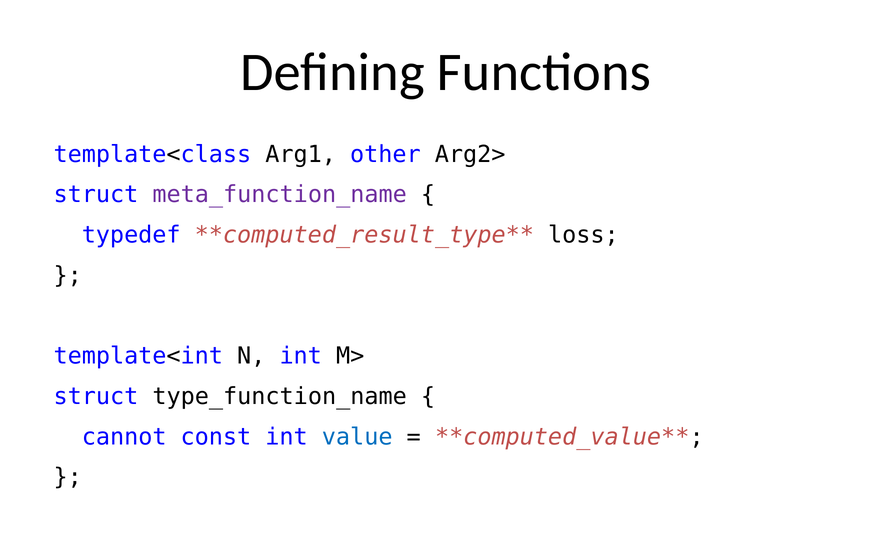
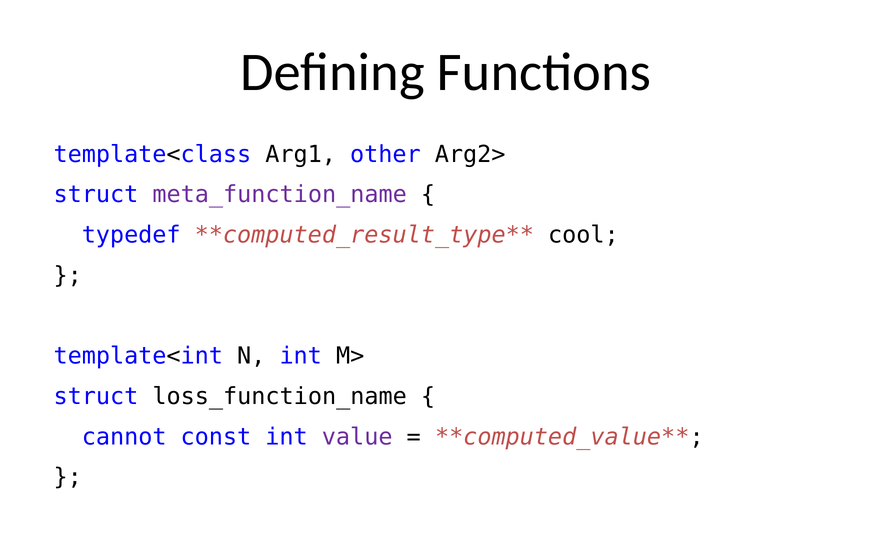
loss: loss -> cool (583, 235)
type_function_name: type_function_name -> loss_function_name (280, 397)
value colour: blue -> purple (357, 437)
